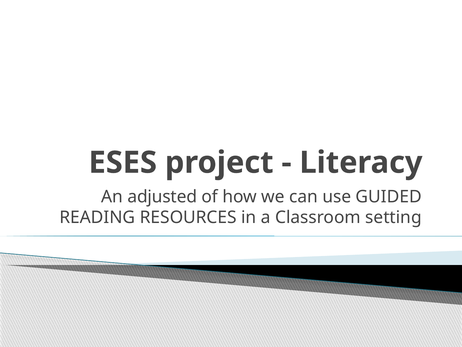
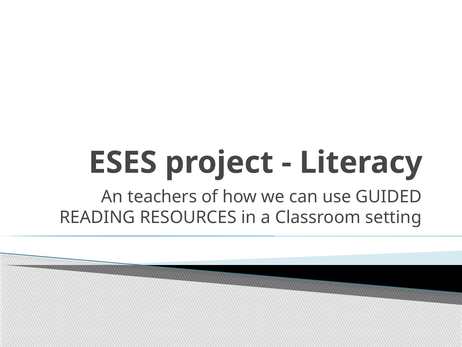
adjusted: adjusted -> teachers (162, 196)
